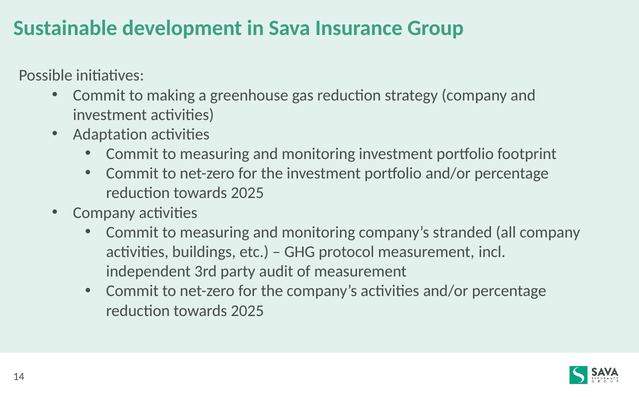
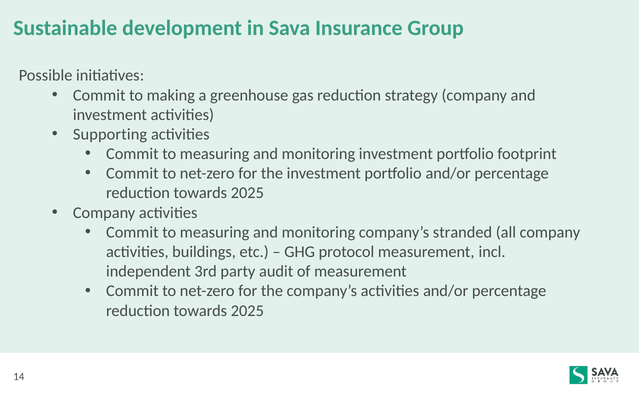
Adaptation: Adaptation -> Supporting (110, 134)
